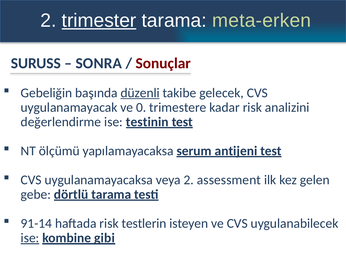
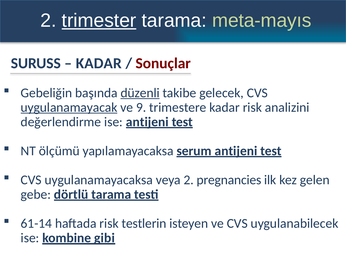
meta-erken: meta-erken -> meta-mayıs (262, 21)
SONRA: SONRA -> KADAR (99, 63)
uygulanamayacak underline: none -> present (69, 108)
0: 0 -> 9 (141, 108)
ise testinin: testinin -> antijeni (147, 122)
assessment: assessment -> pregnancies (229, 180)
91-14: 91-14 -> 61-14 (36, 224)
ise underline: present -> none (30, 238)
